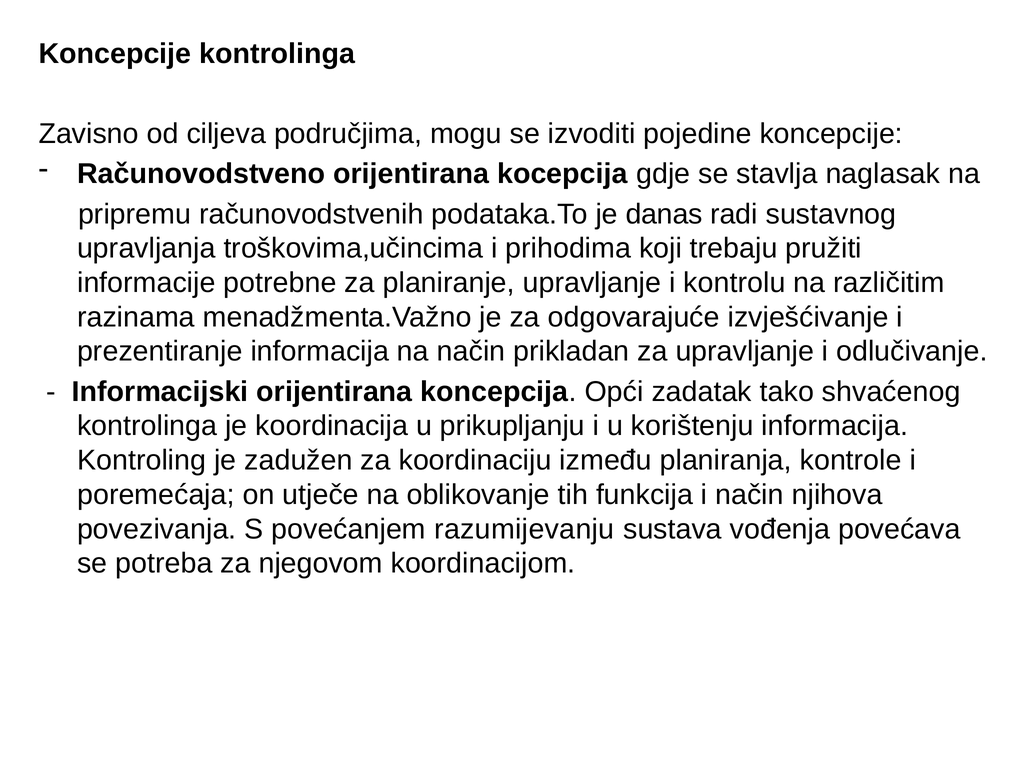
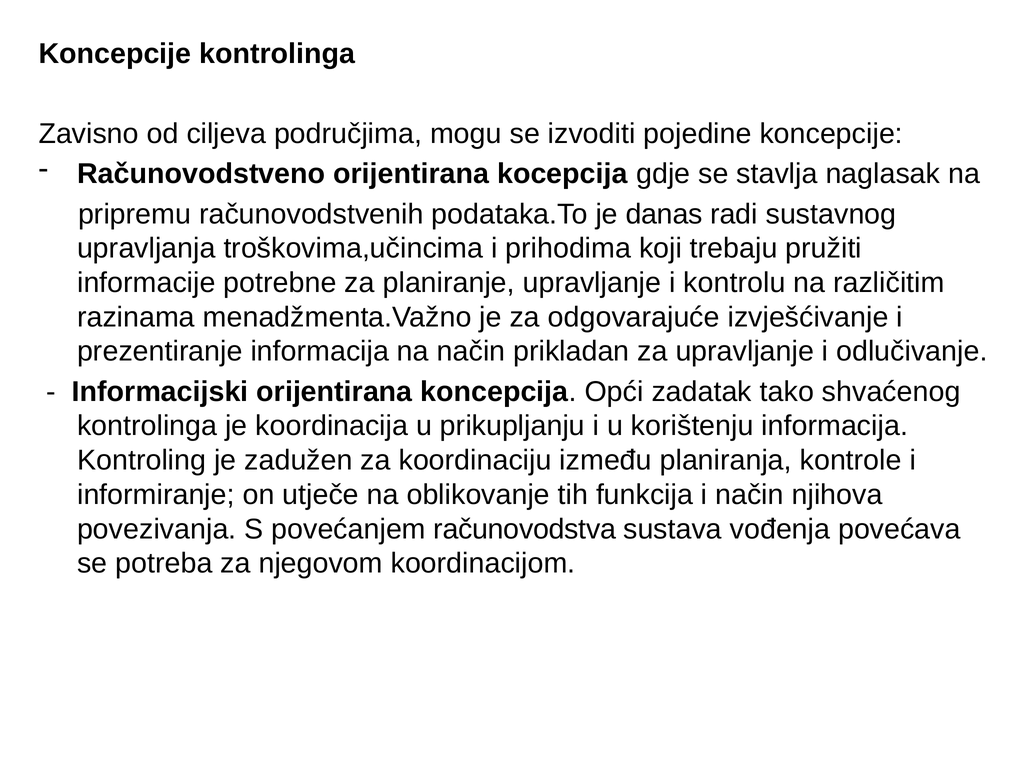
poremećaja: poremećaja -> informiranje (156, 494)
razumijevanju: razumijevanju -> računovodstva (525, 529)
